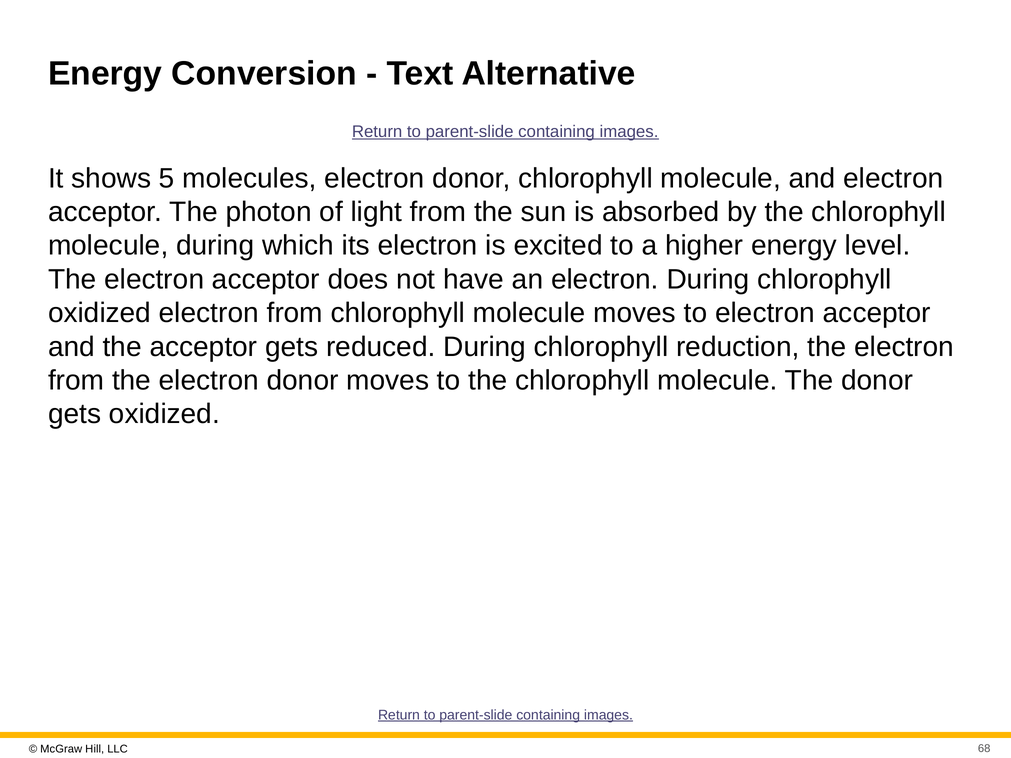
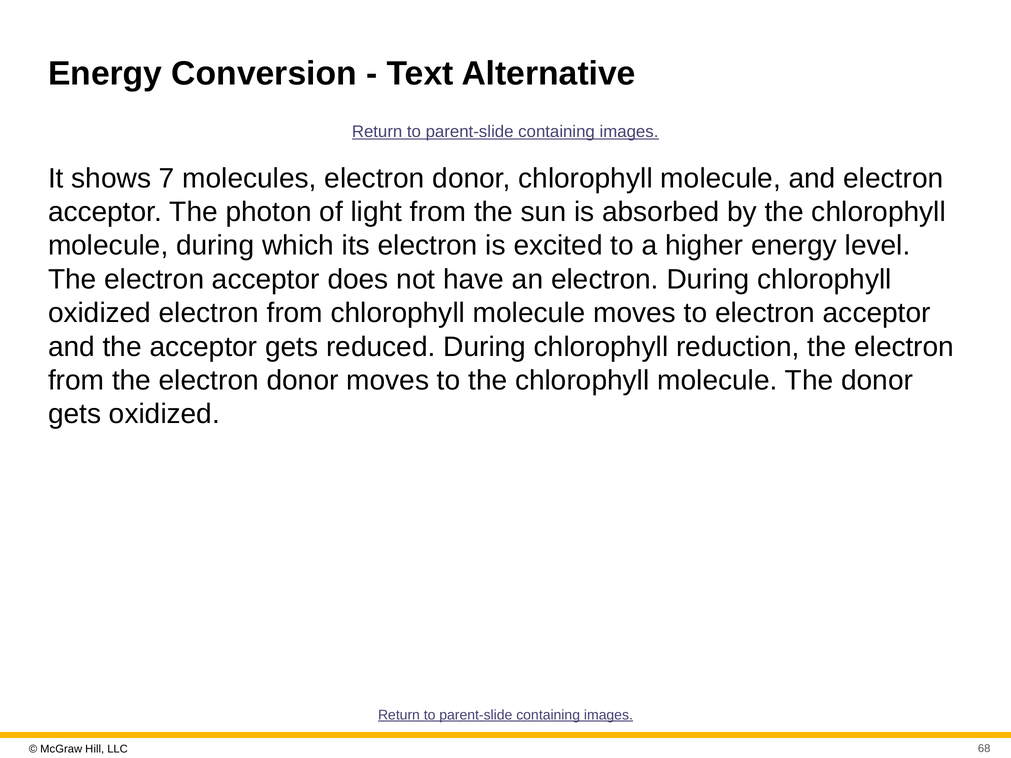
5: 5 -> 7 (167, 178)
